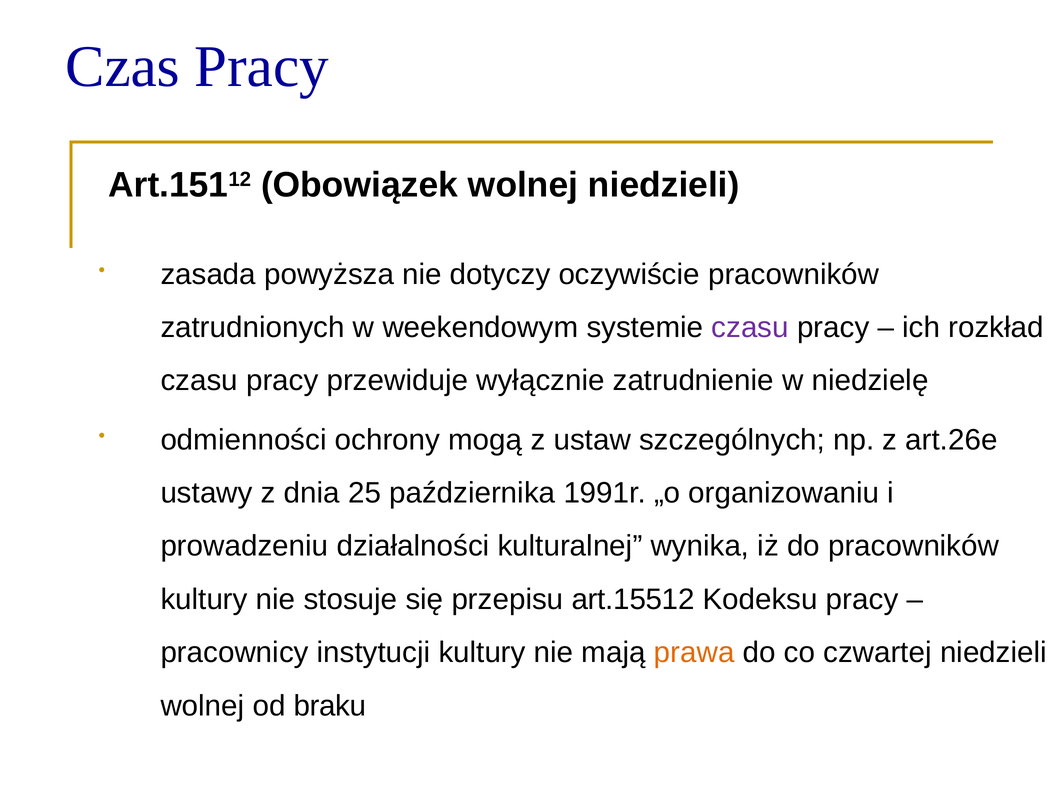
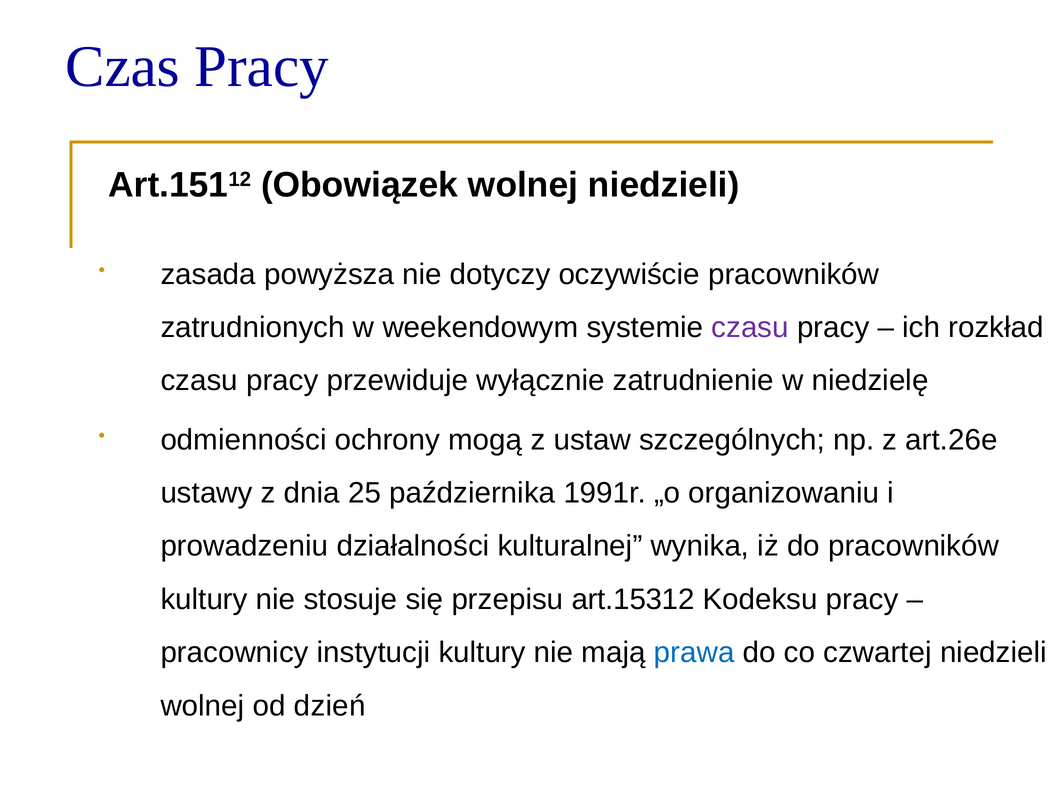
art.15512: art.15512 -> art.15312 (633, 599)
prawa colour: orange -> blue (694, 653)
braku: braku -> dzień (330, 706)
